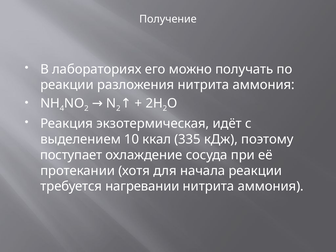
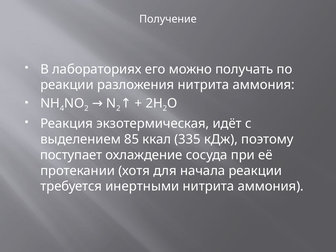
10: 10 -> 85 (132, 139)
нагревании: нагревании -> инертными (142, 186)
